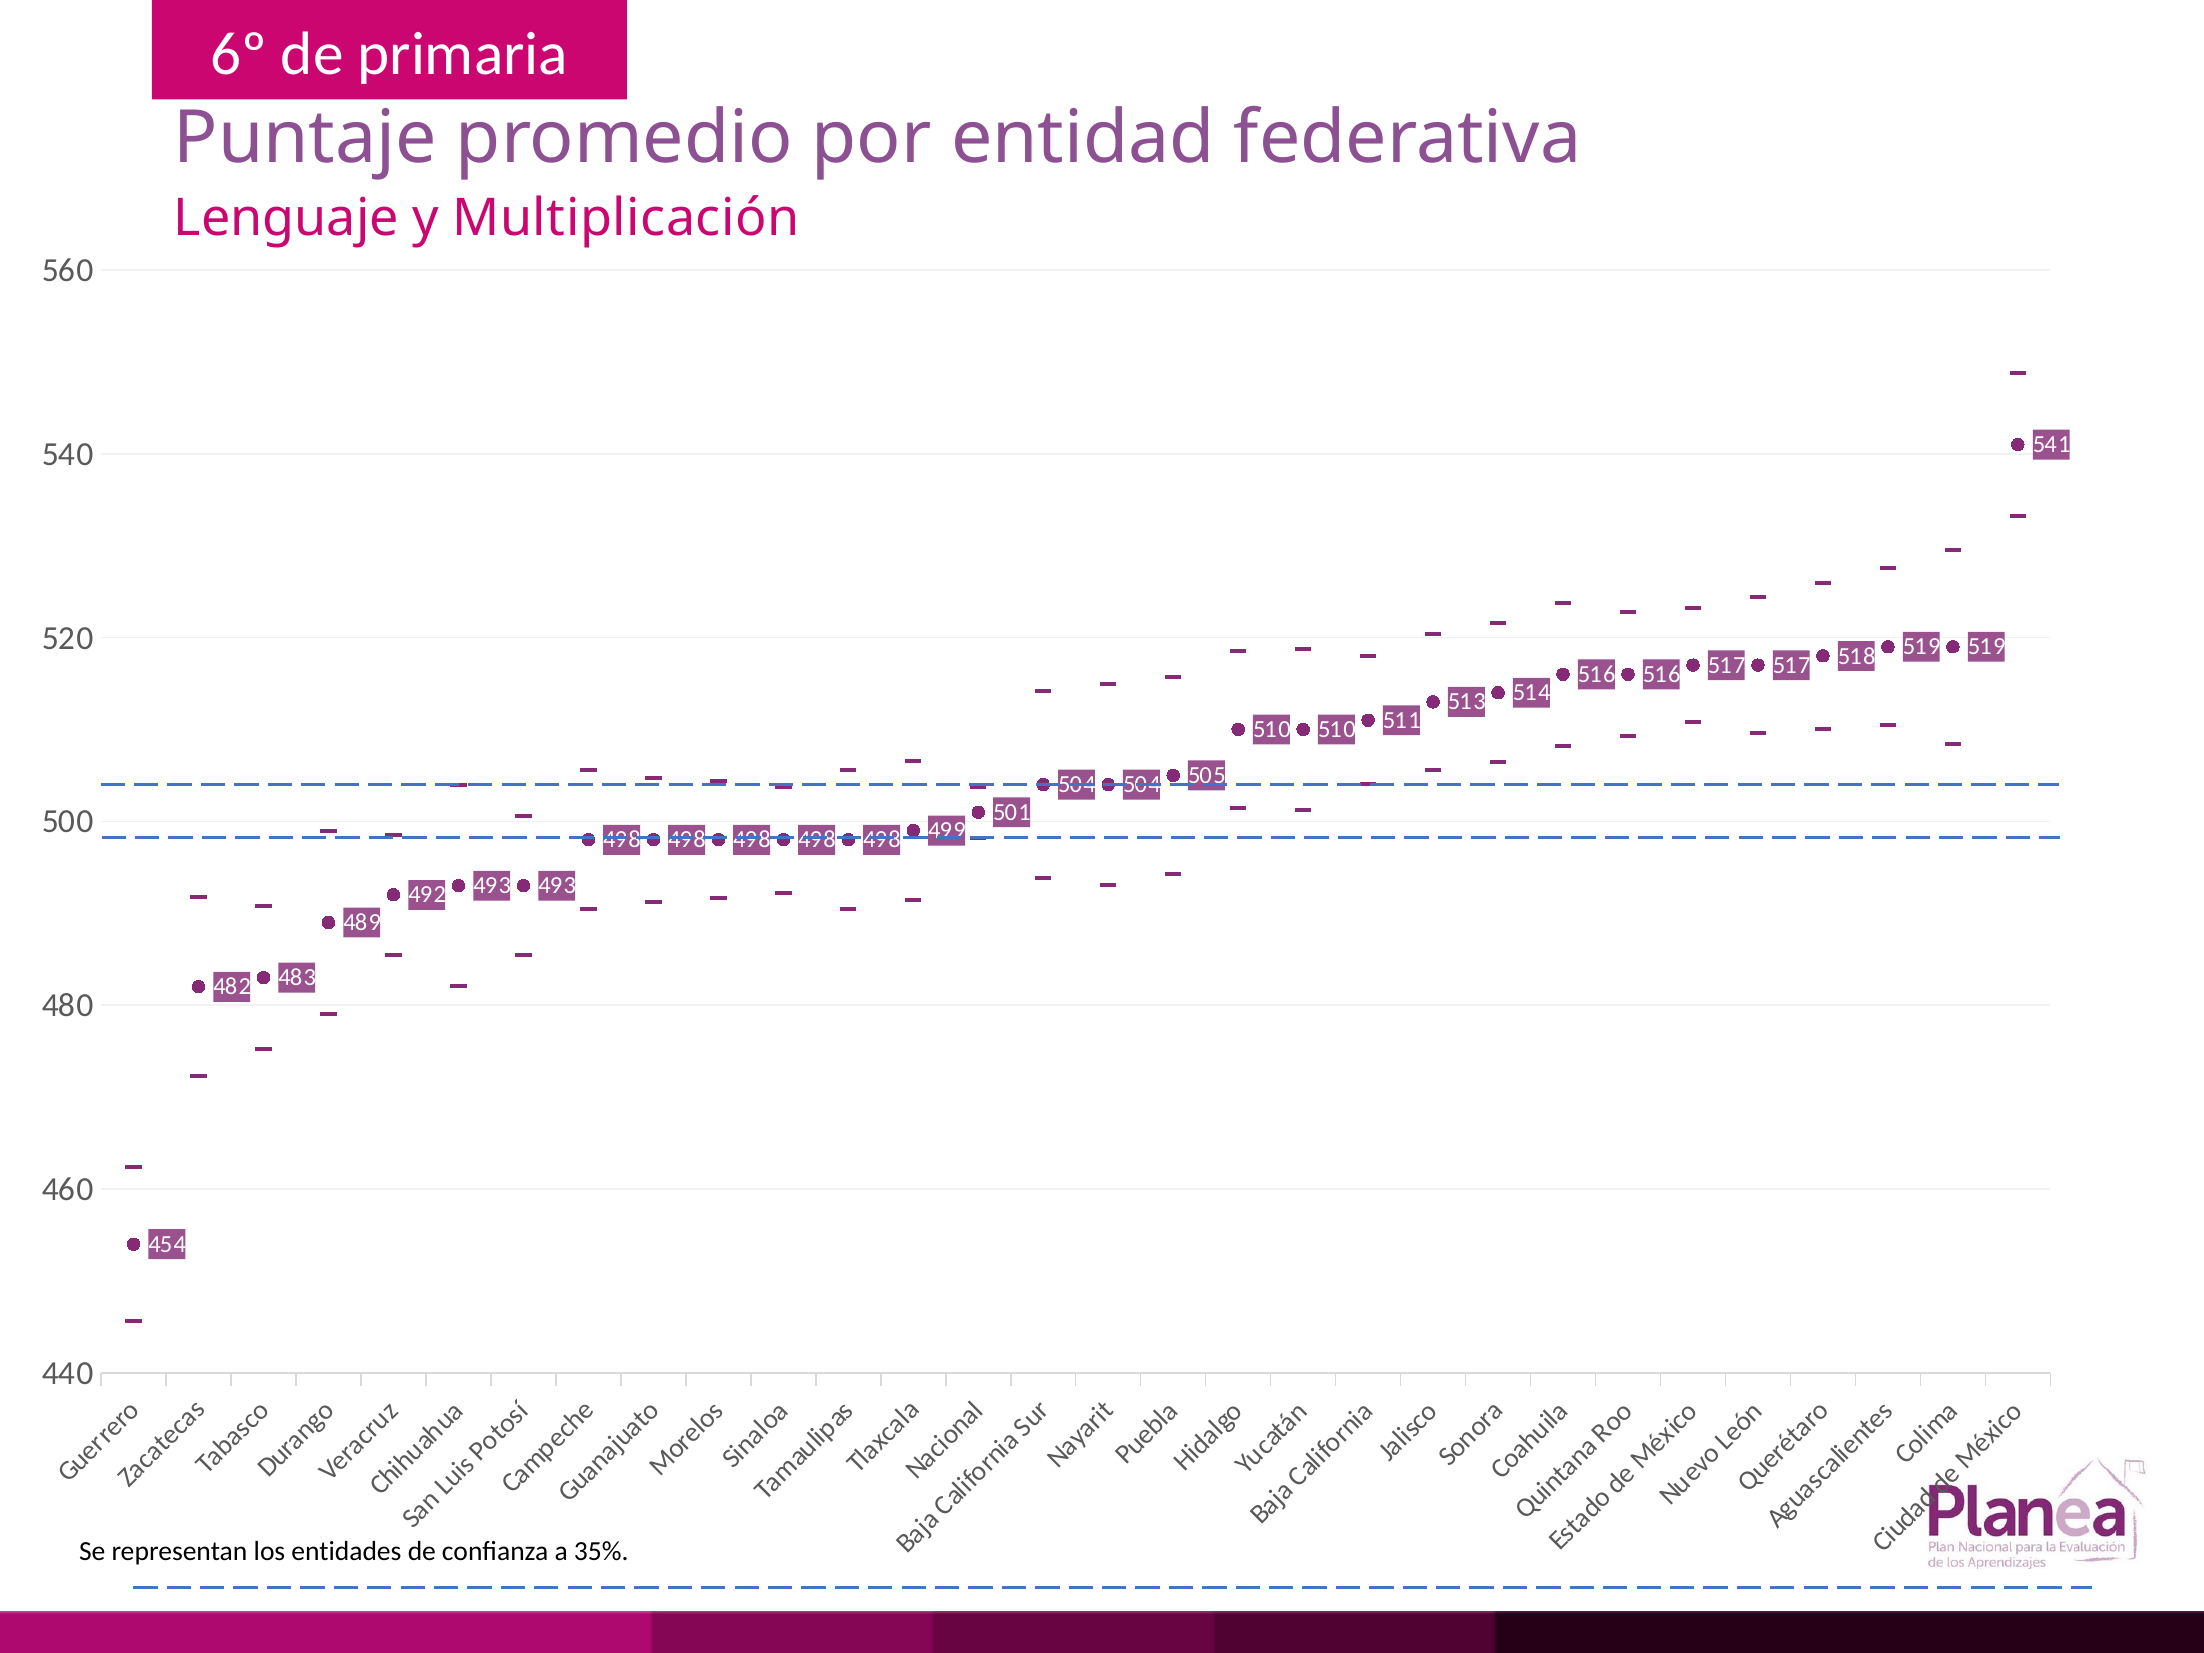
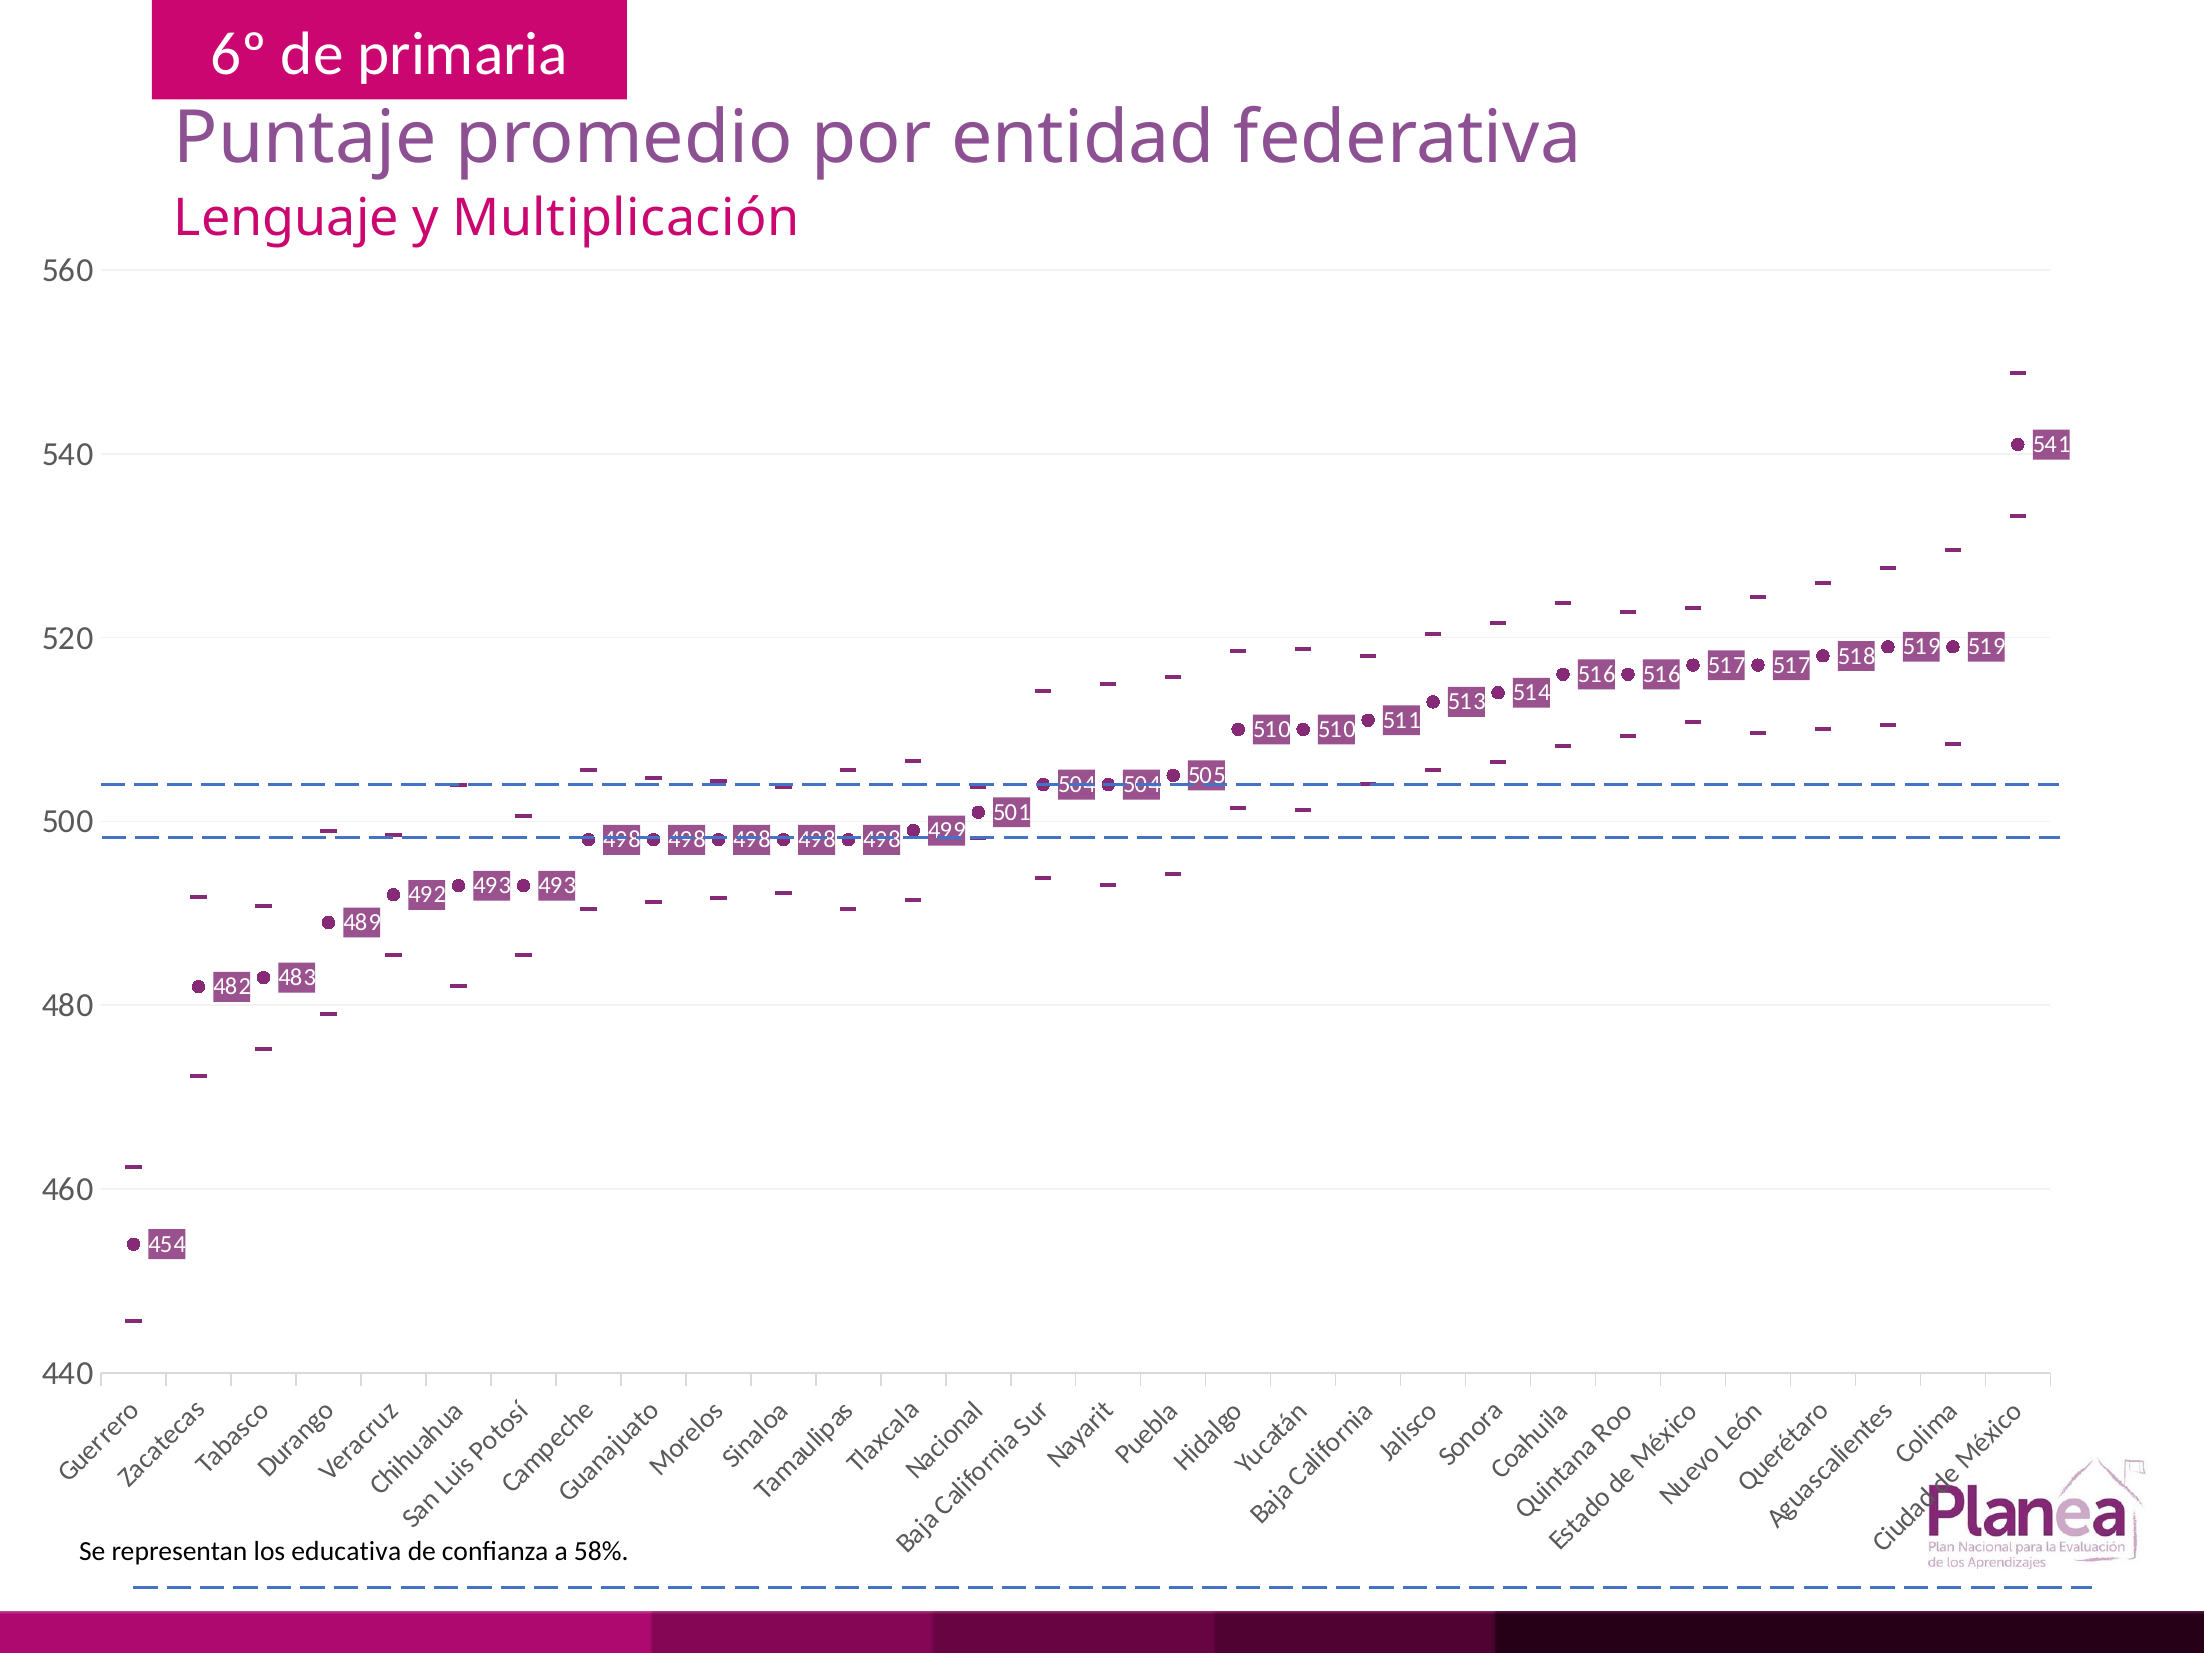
entidades: entidades -> educativa (346, 1552)
35%: 35% -> 58% (601, 1552)
